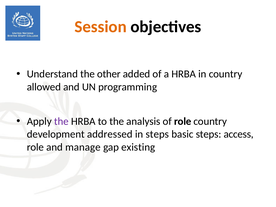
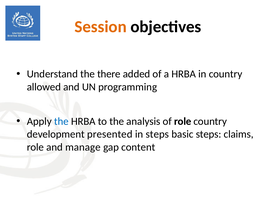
other: other -> there (109, 74)
the colour: purple -> blue (61, 121)
addressed: addressed -> presented (110, 134)
access: access -> claims (239, 134)
existing: existing -> content (138, 147)
